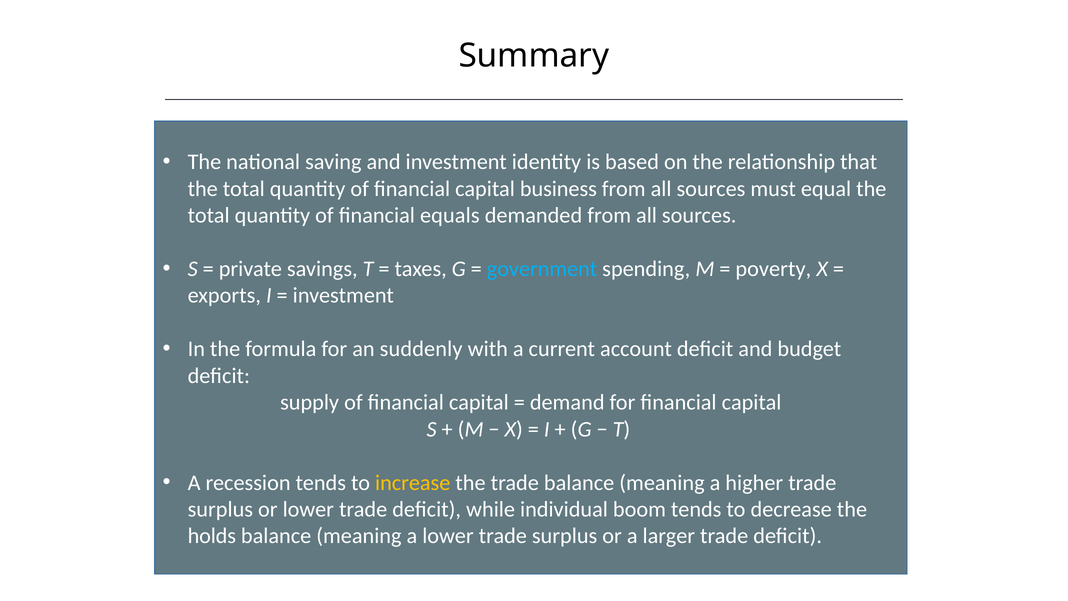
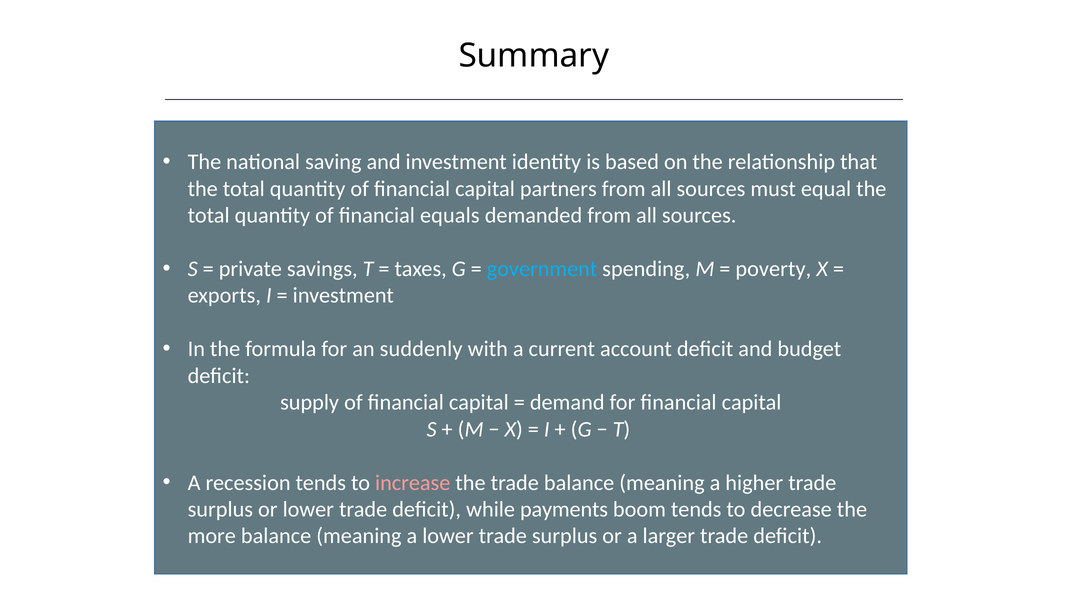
business: business -> partners (558, 189)
increase colour: yellow -> pink (413, 482)
individual: individual -> payments (564, 509)
holds: holds -> more (212, 536)
